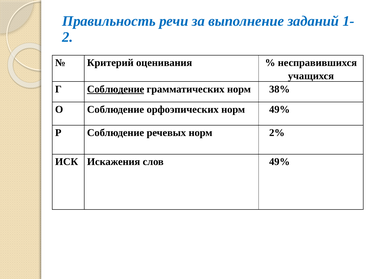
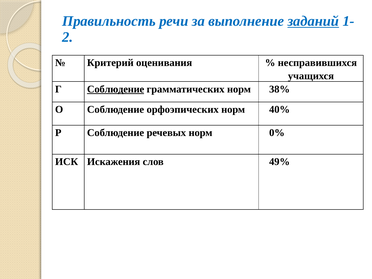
заданий underline: none -> present (313, 21)
норм 49%: 49% -> 40% (280, 109)
2%: 2% -> 0% (277, 133)
